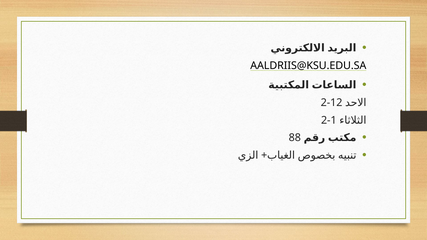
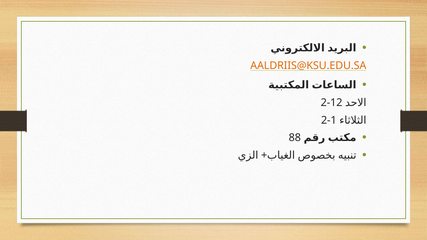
AALDRIIS@KSU.EDU.SA colour: black -> orange (308, 66)
